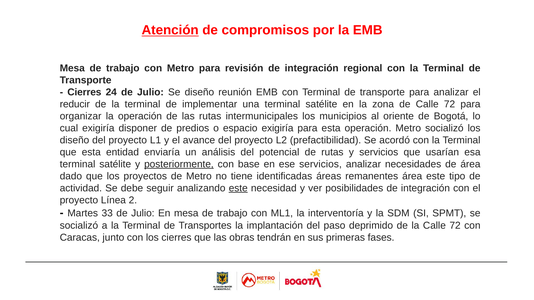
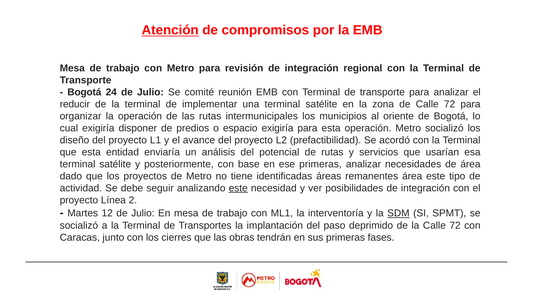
Cierres: Cierres -> Bogotá (84, 92)
Se diseño: diseño -> comité (199, 92)
posteriormente underline: present -> none (179, 164)
ese servicios: servicios -> primeras (320, 164)
33: 33 -> 12 (107, 214)
SDM underline: none -> present (398, 214)
